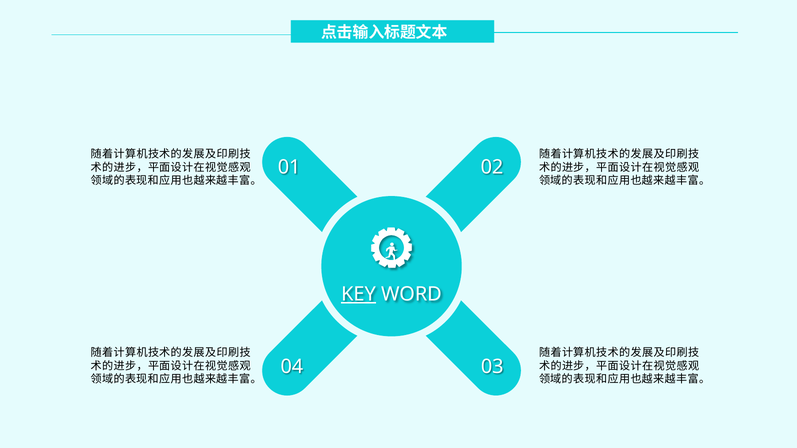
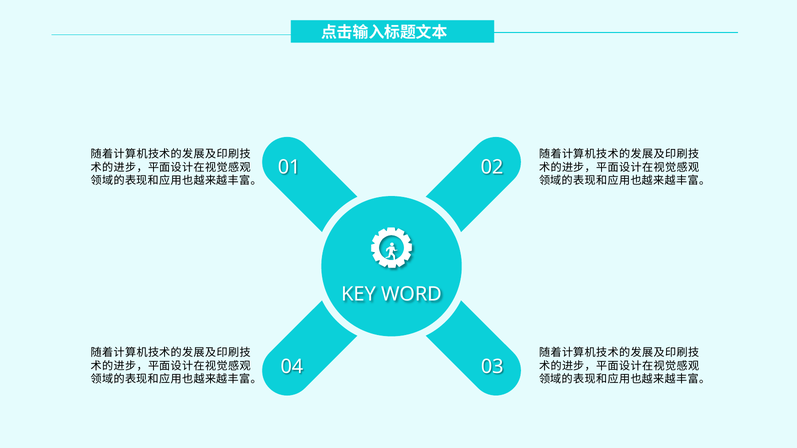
KEY underline: present -> none (359, 294)
